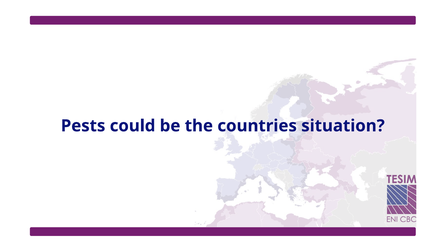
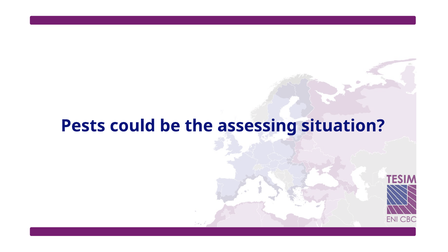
countries: countries -> assessing (257, 126)
